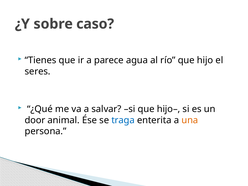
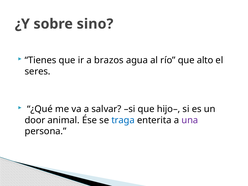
caso: caso -> sino (95, 24)
parece: parece -> brazos (109, 60)
hijo: hijo -> alto (205, 60)
una colour: orange -> purple (190, 120)
